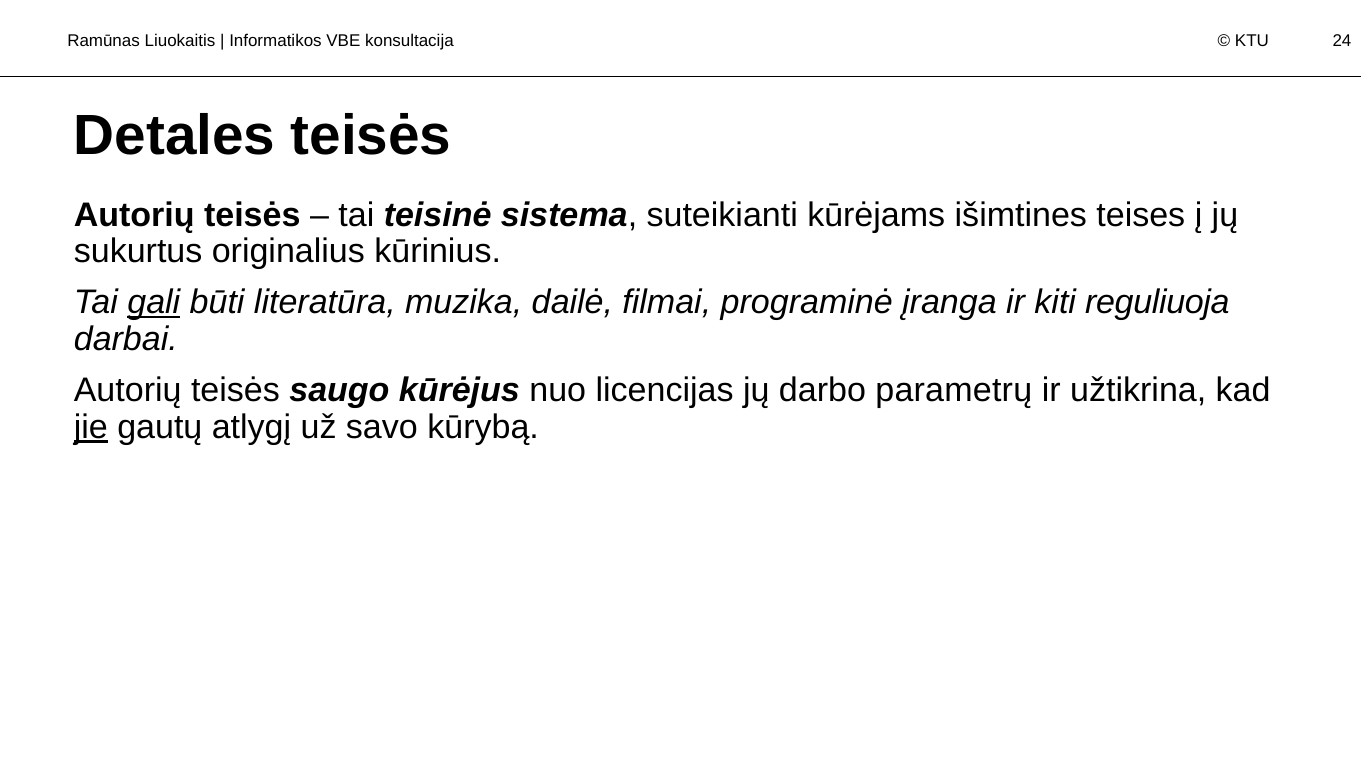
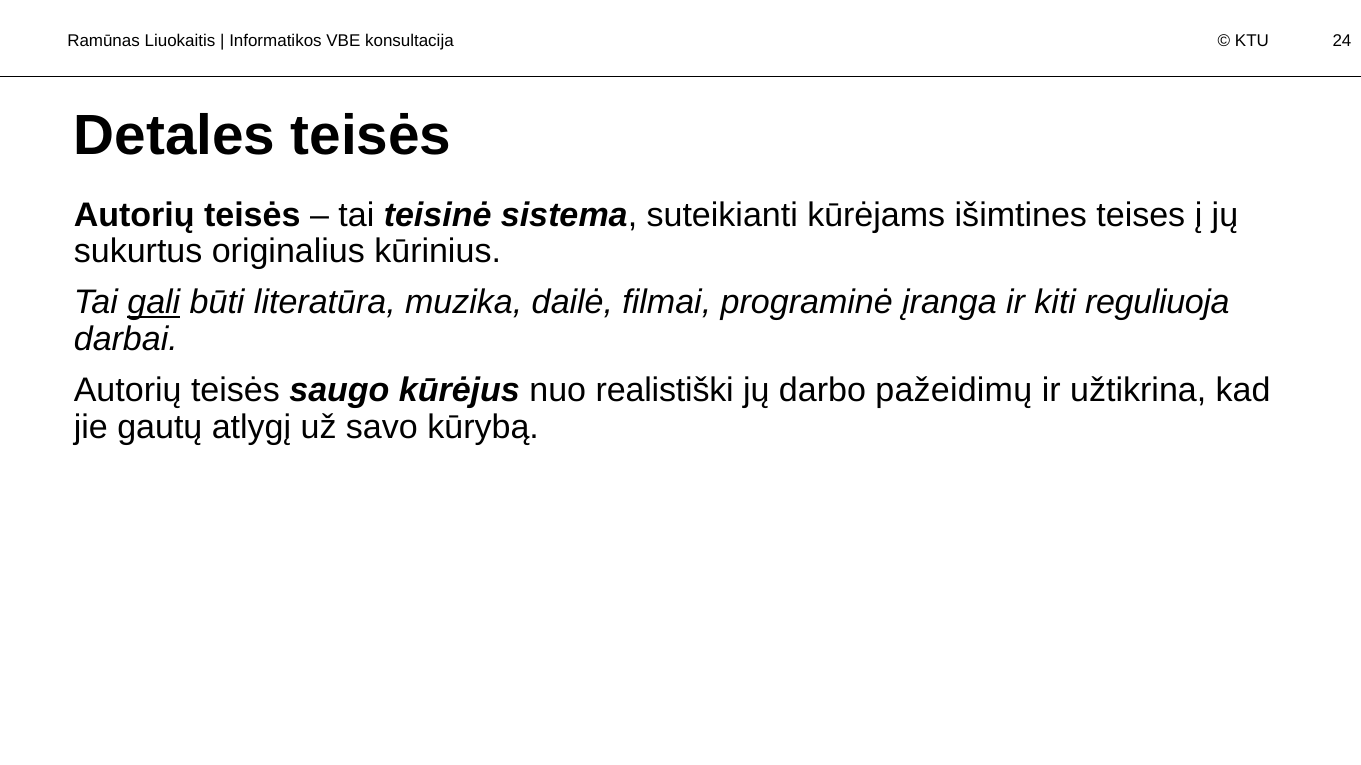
licencijas: licencijas -> realistiški (665, 390)
parametrų: parametrų -> pažeidimų (954, 390)
jie underline: present -> none (91, 427)
